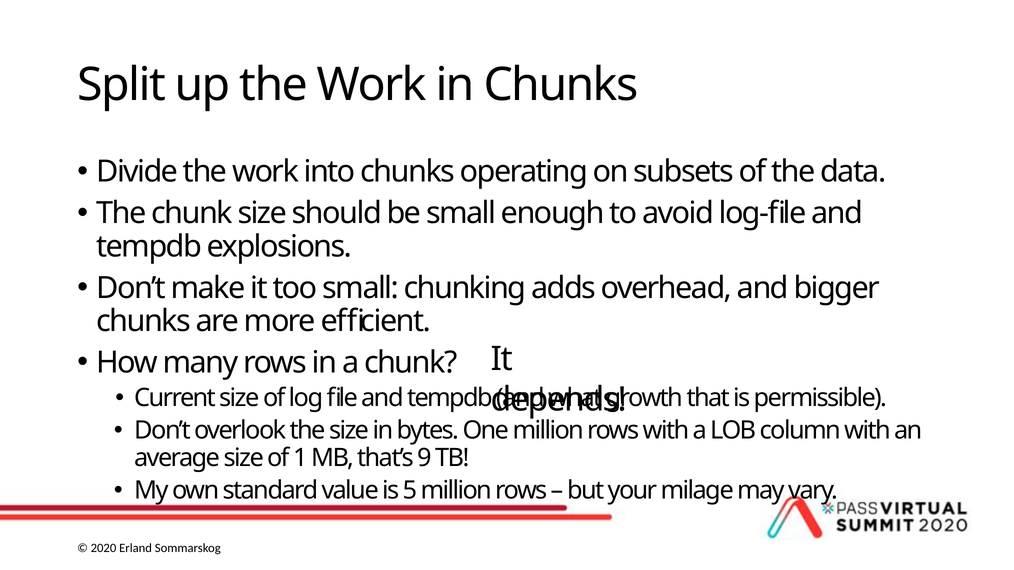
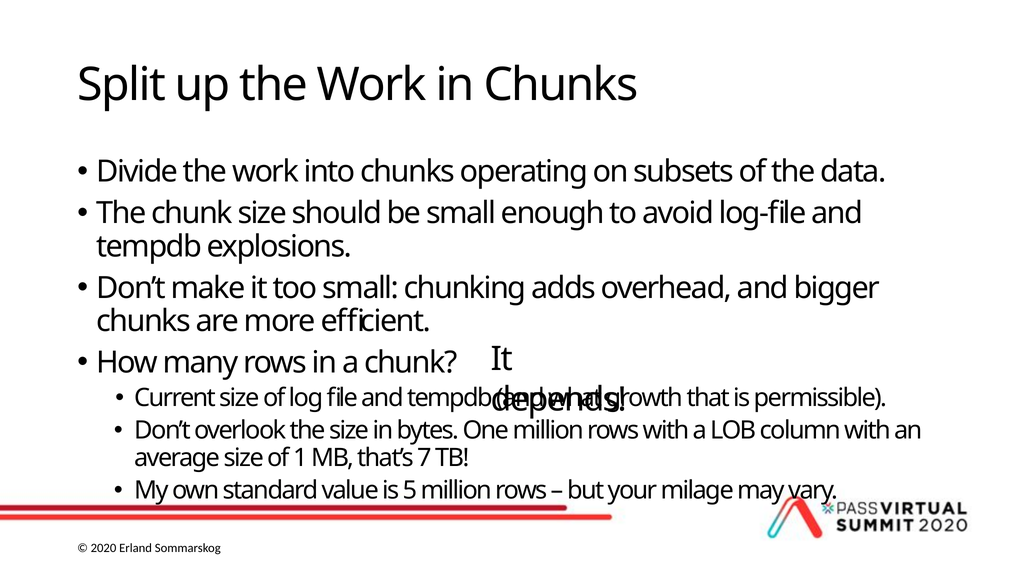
9: 9 -> 7 (425, 458)
